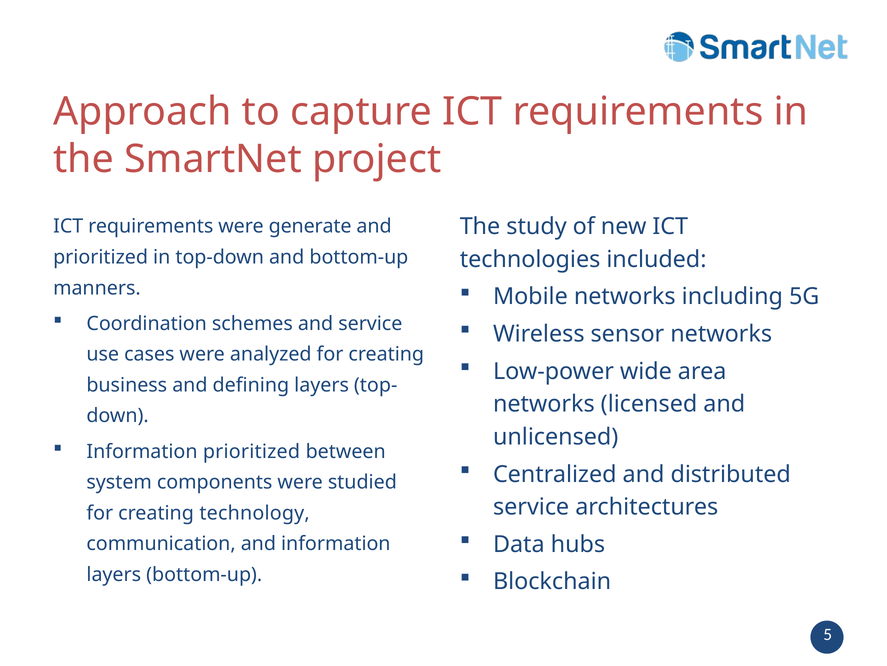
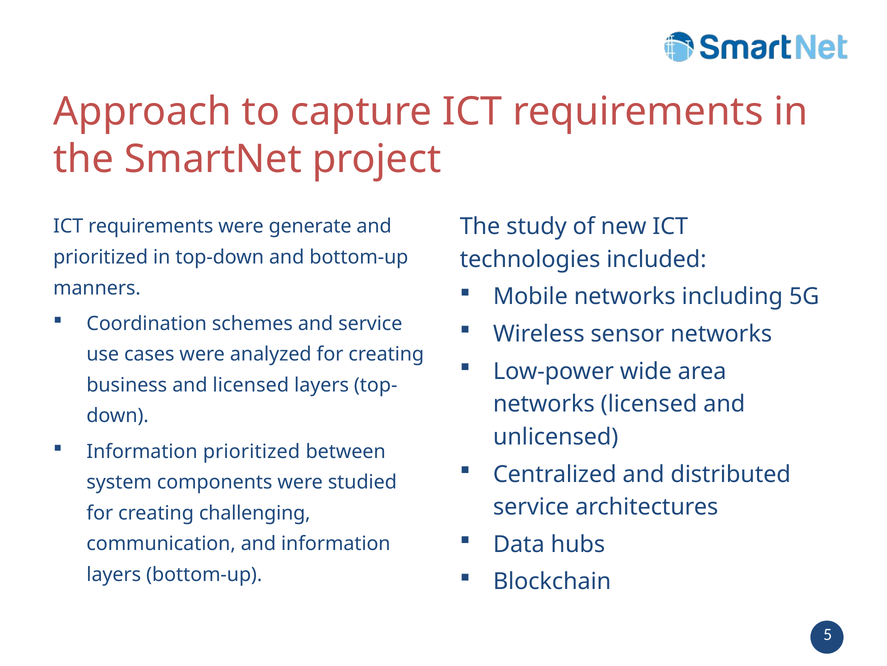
and defining: defining -> licensed (251, 385)
technology: technology -> challenging (255, 513)
